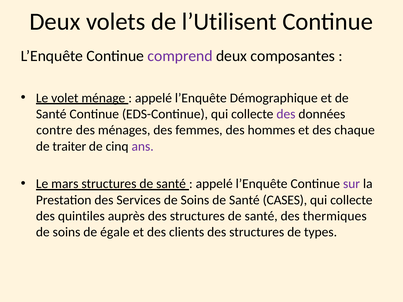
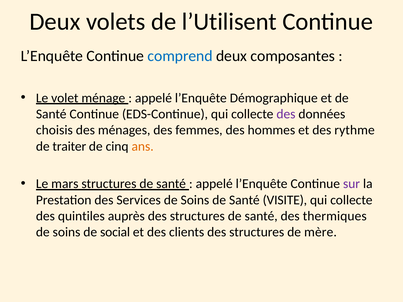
comprend colour: purple -> blue (180, 56)
contre: contre -> choisis (54, 130)
chaque: chaque -> rythme (355, 130)
ans colour: purple -> orange (143, 146)
CASES: CASES -> VISITE (285, 200)
égale: égale -> social (115, 232)
types: types -> mère (321, 232)
